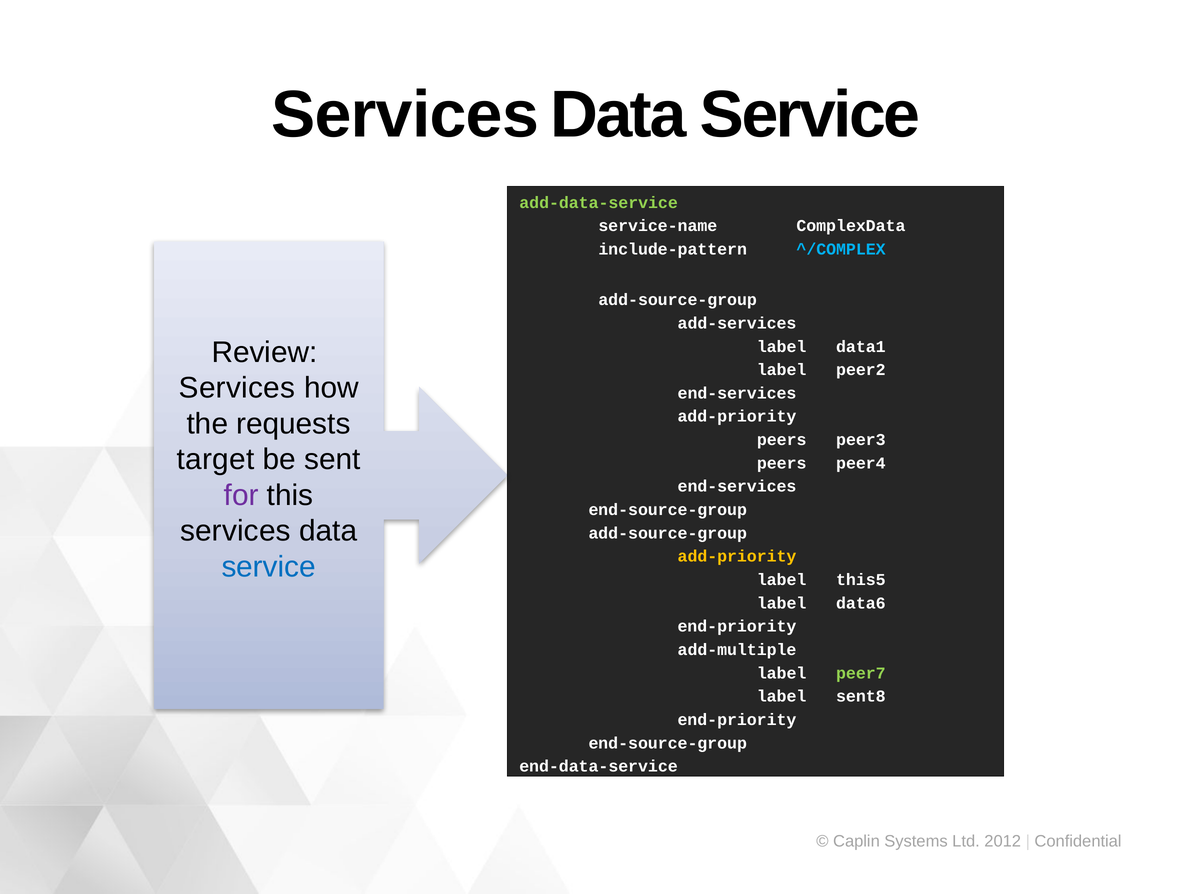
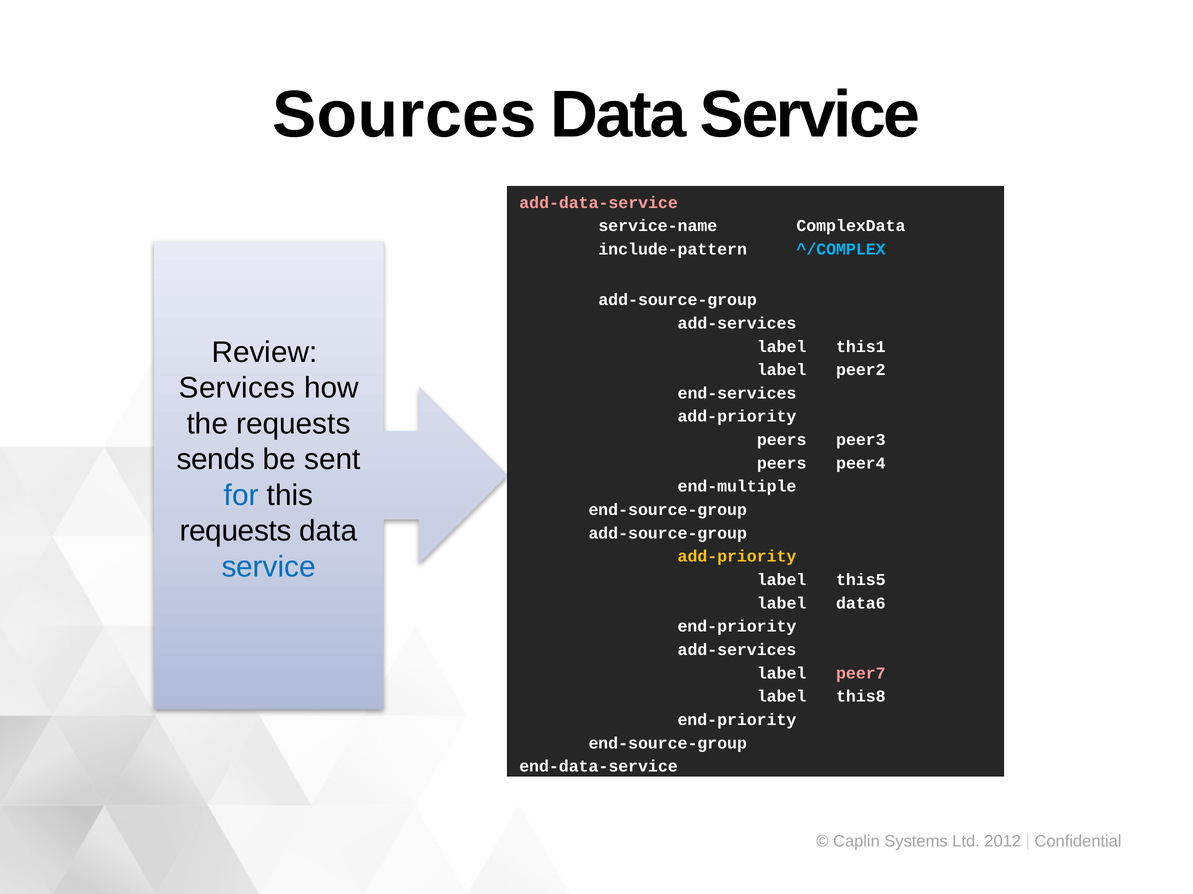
Services: Services -> Sources (404, 115)
add-data-service colour: light green -> pink (599, 203)
data1: data1 -> this1 (861, 347)
target: target -> sends (216, 460)
end-services: end-services -> end-multiple (737, 487)
for colour: purple -> blue (241, 496)
services: services -> requests (236, 531)
add-multiple: add-multiple -> add-services (737, 650)
peer7 colour: light green -> pink (861, 674)
sent8: sent8 -> this8 (861, 697)
